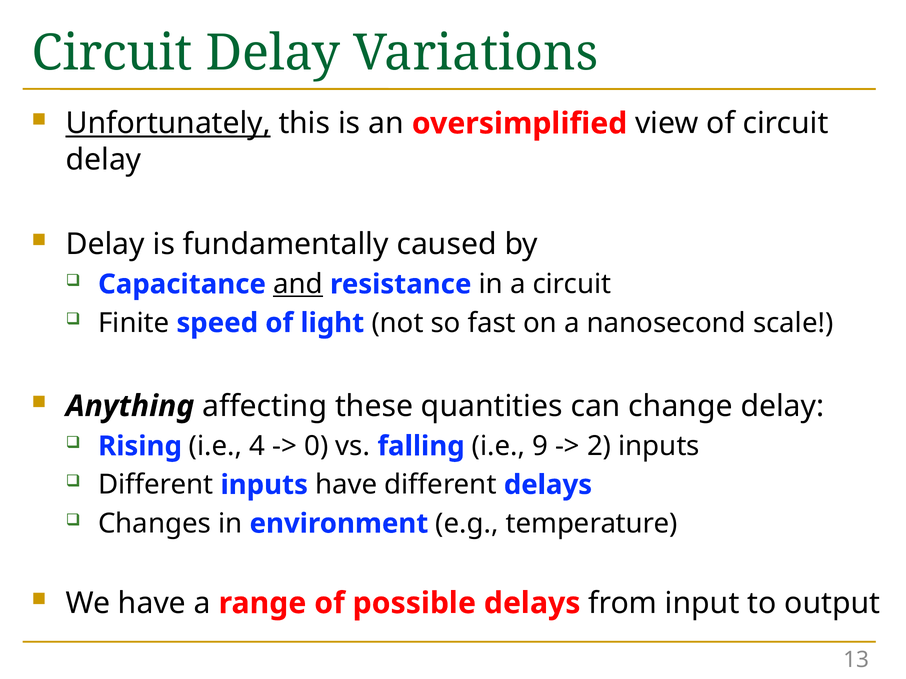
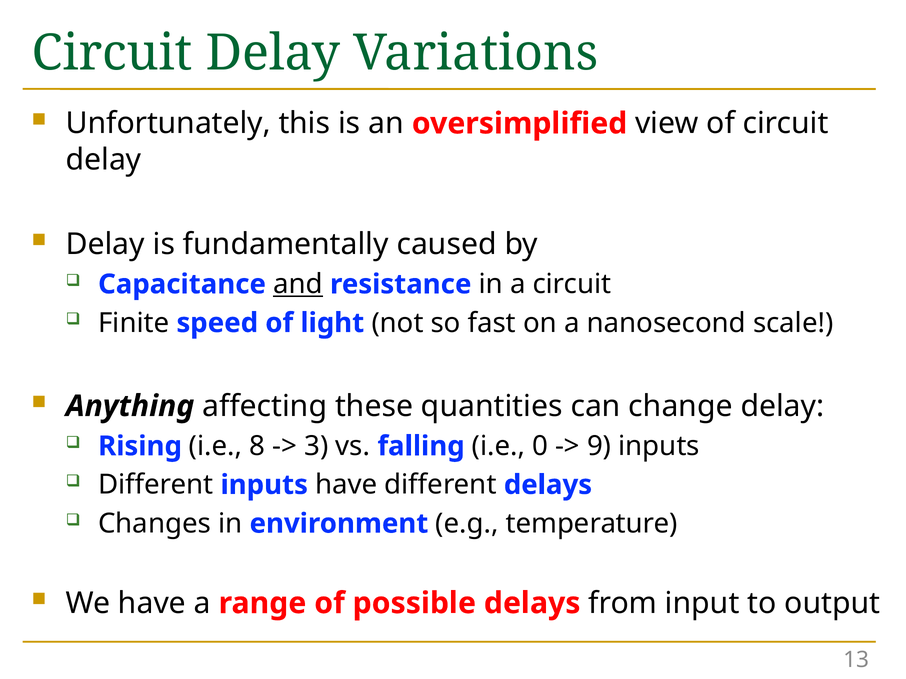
Unfortunately underline: present -> none (168, 124)
4: 4 -> 8 (257, 446)
0: 0 -> 3 (316, 446)
9: 9 -> 0 (540, 446)
2: 2 -> 9 (599, 446)
